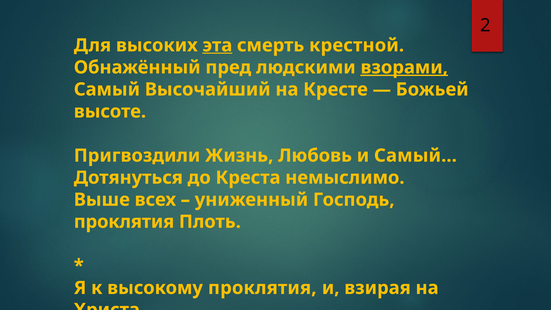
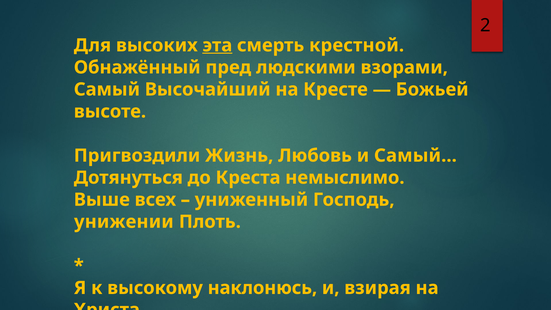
взорами underline: present -> none (404, 67)
проклятия: проклятия -> унижении (124, 222)
высокому проклятия: проклятия -> наклонюсь (262, 288)
